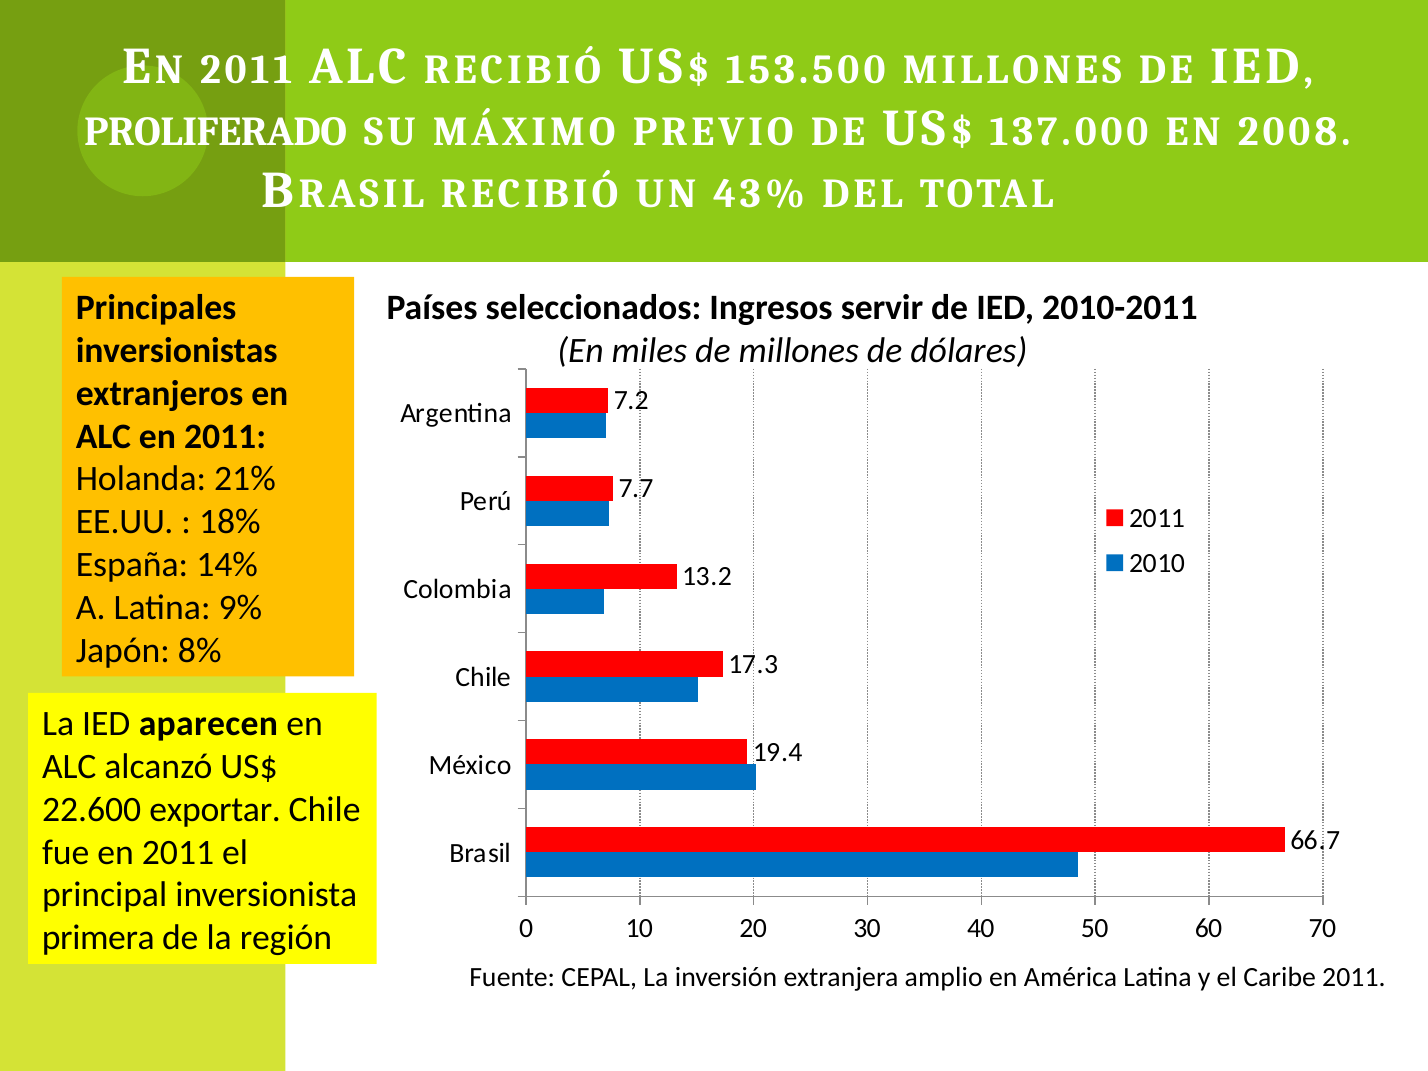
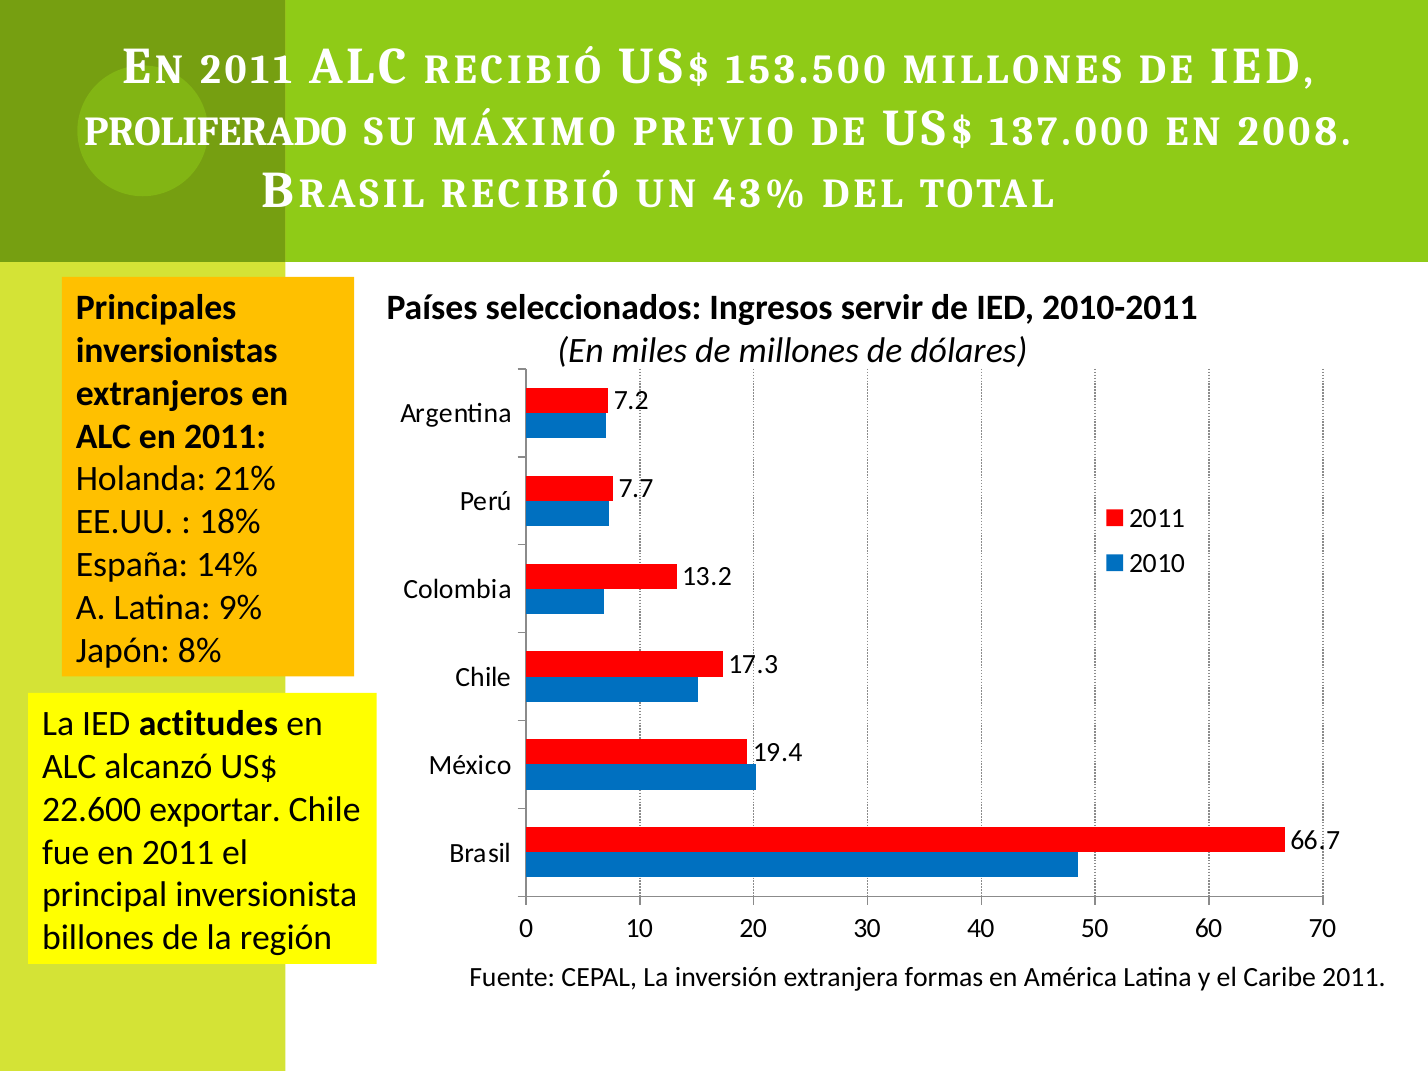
aparecen: aparecen -> actitudes (208, 724)
primera: primera -> billones (98, 938)
amplio: amplio -> formas (944, 977)
